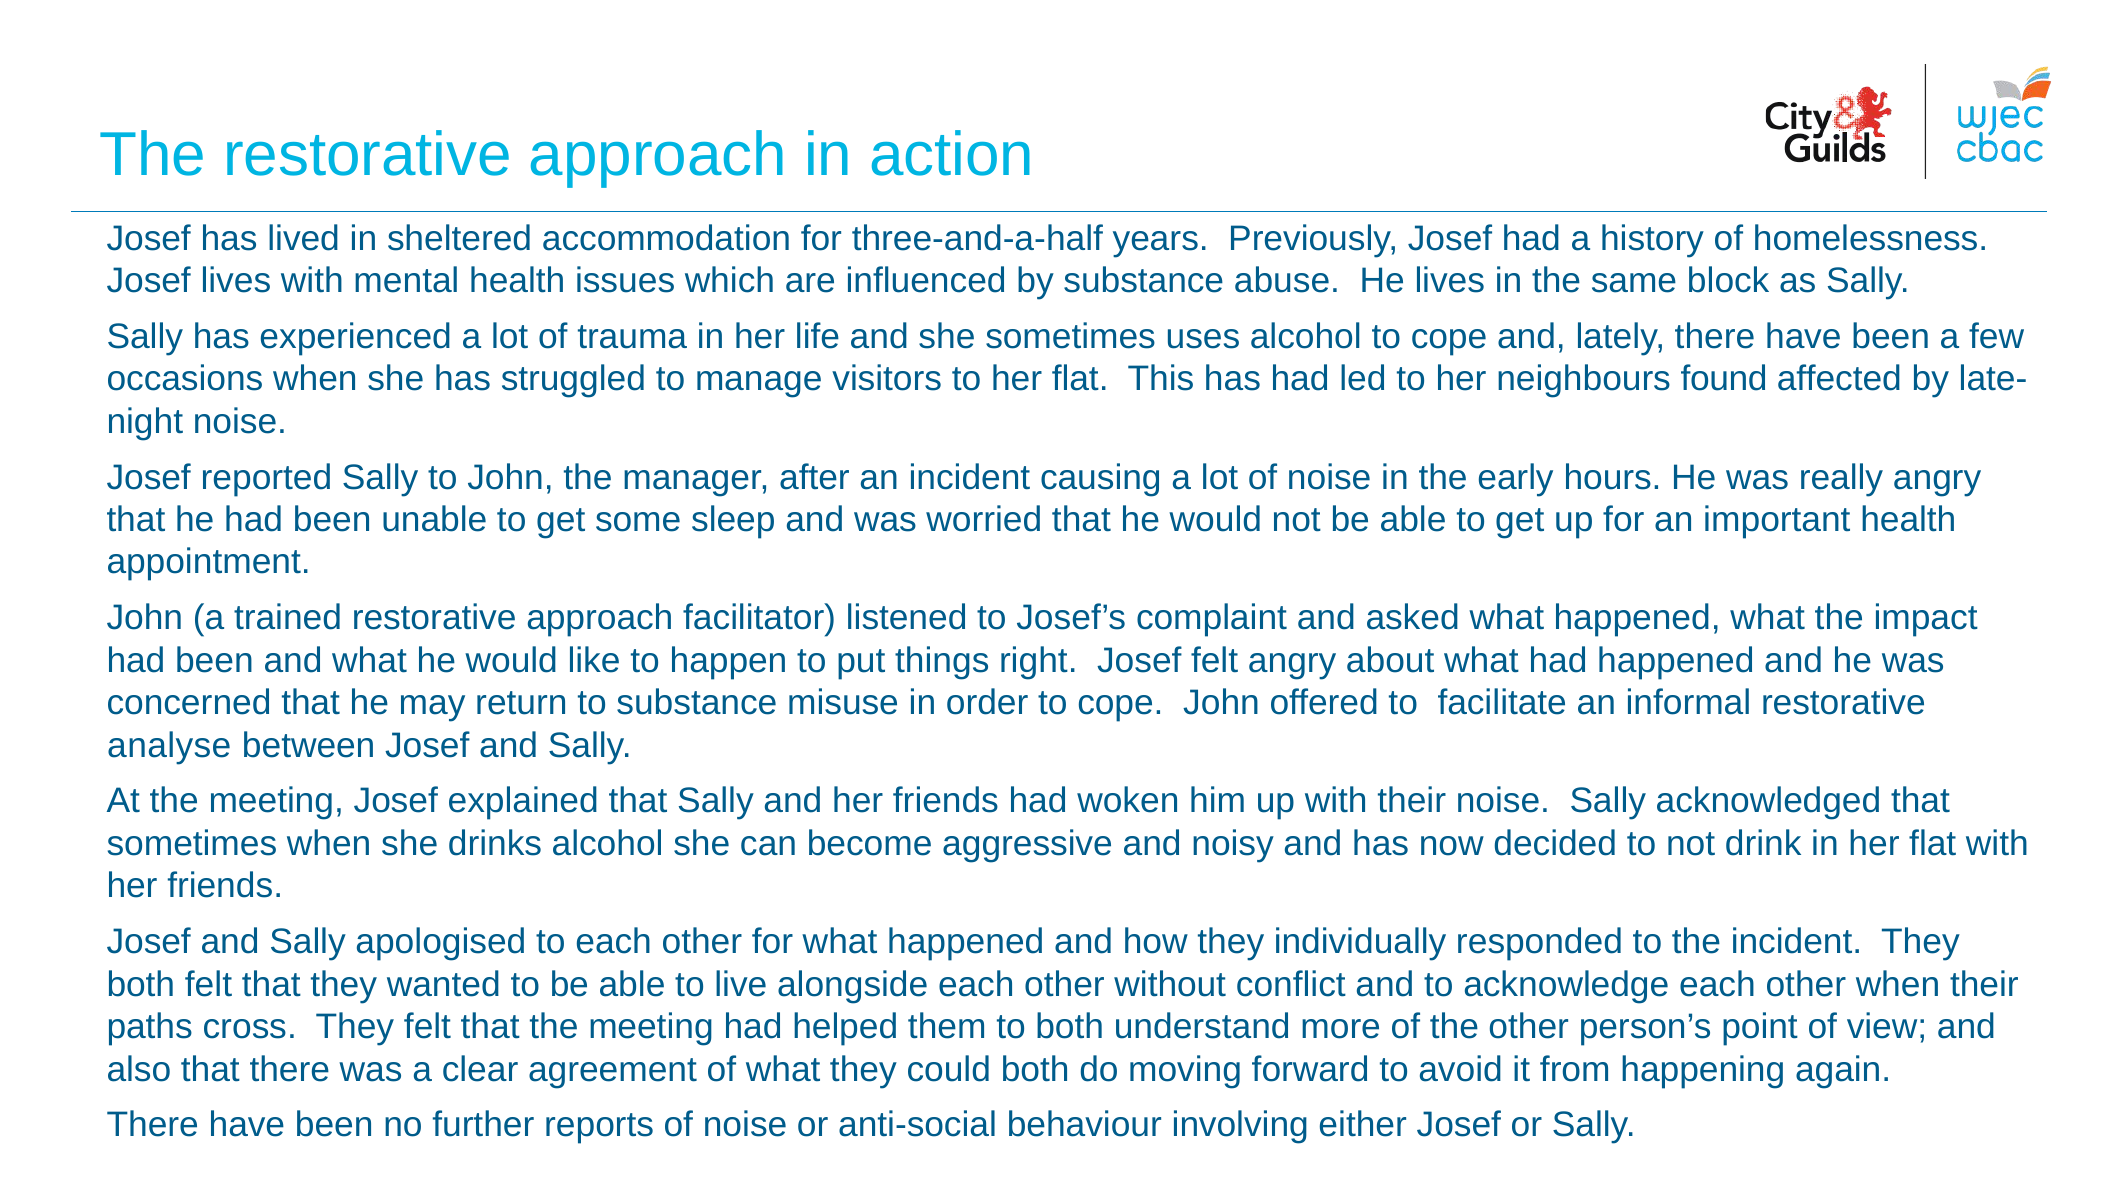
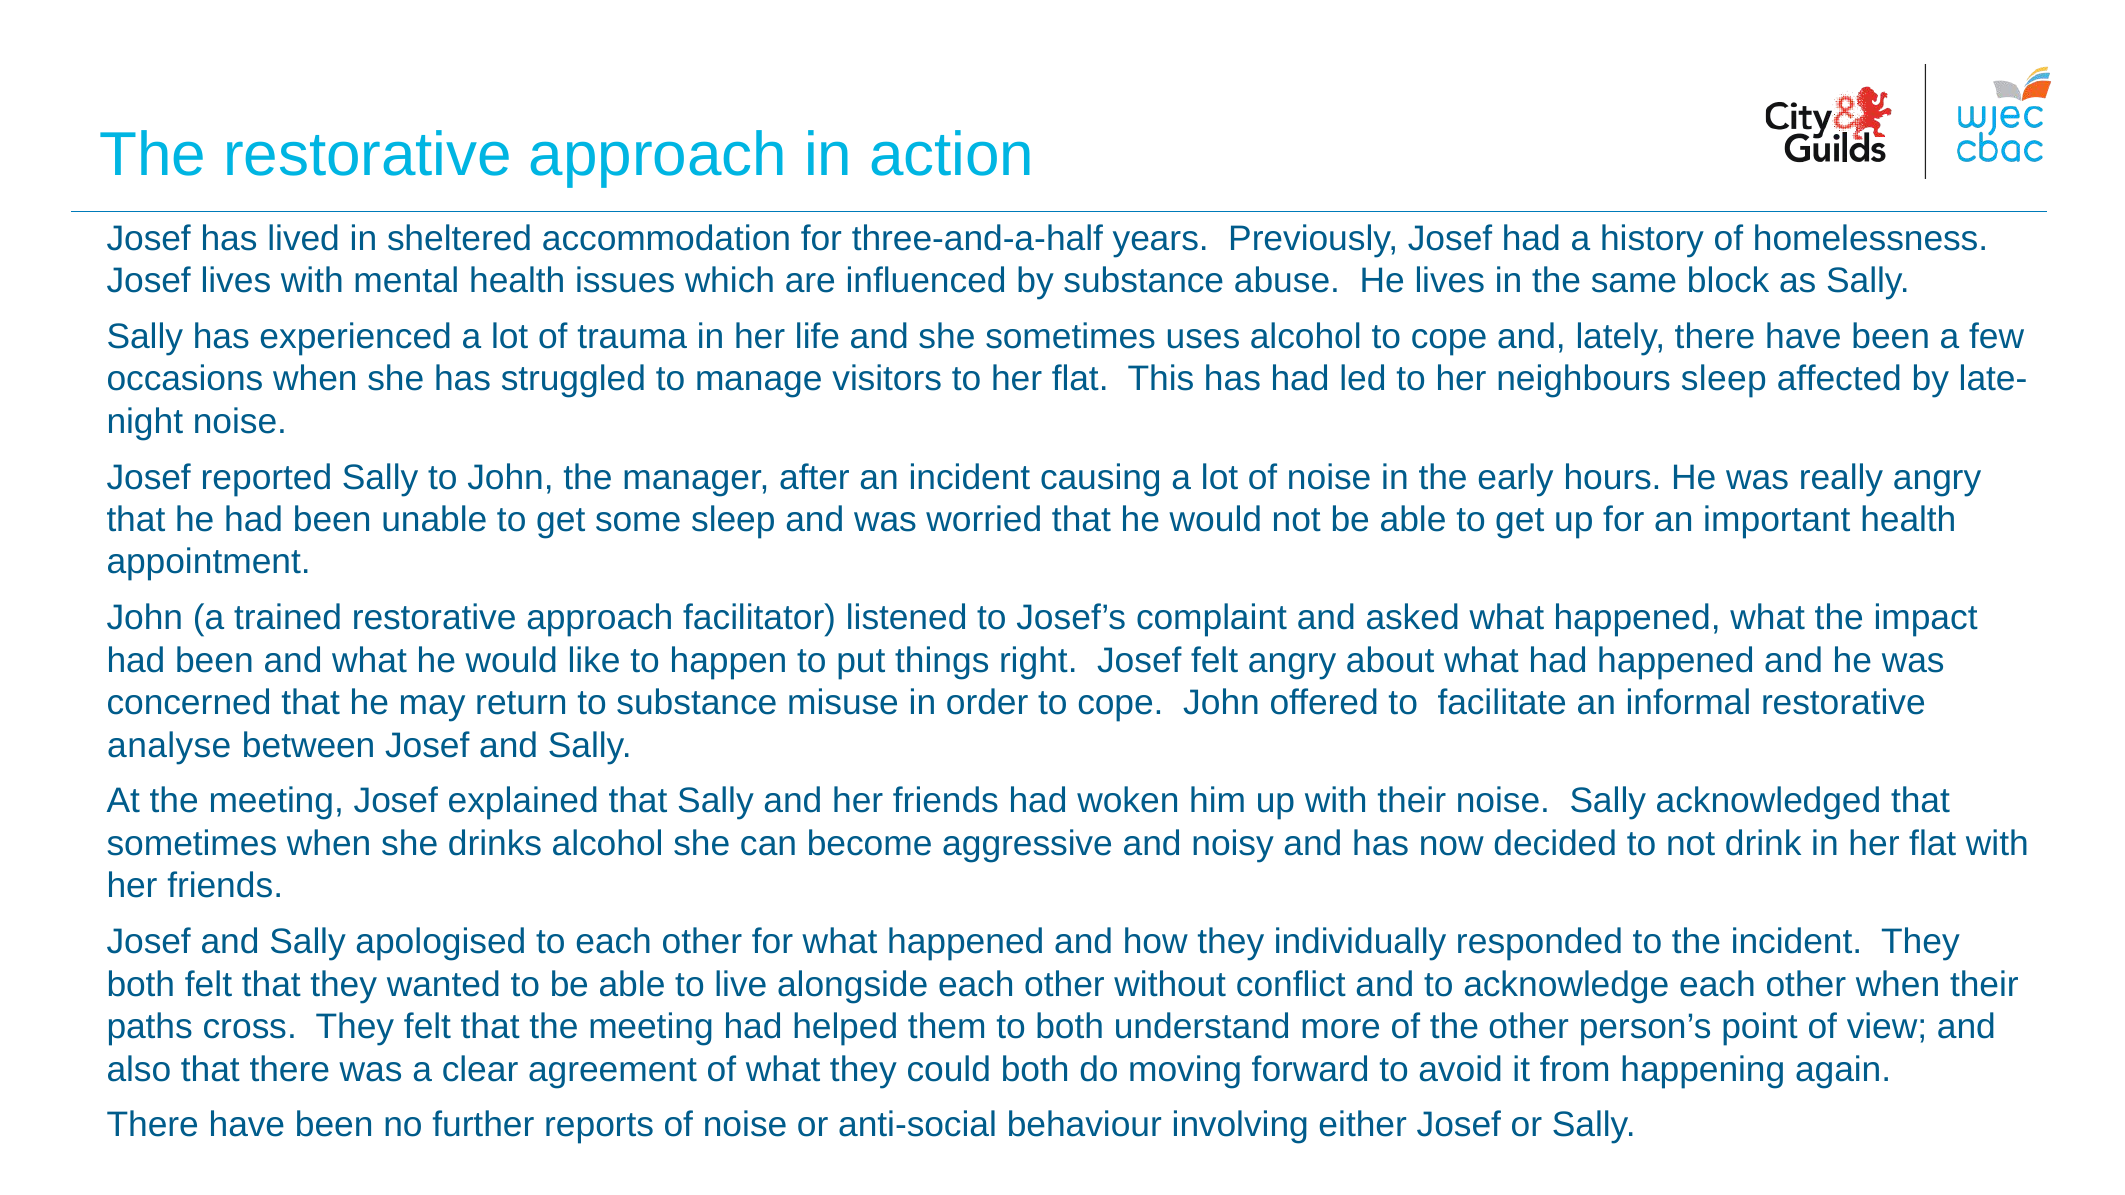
neighbours found: found -> sleep (1724, 379)
